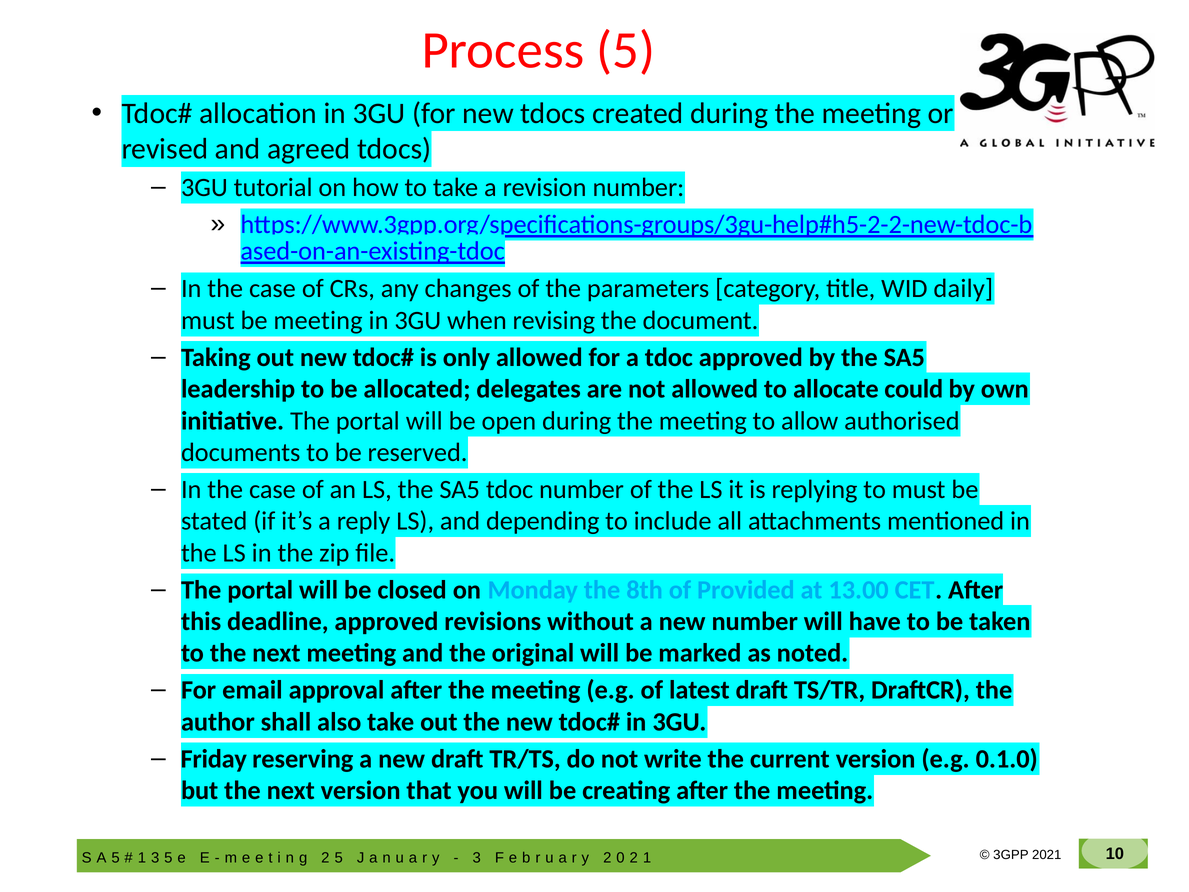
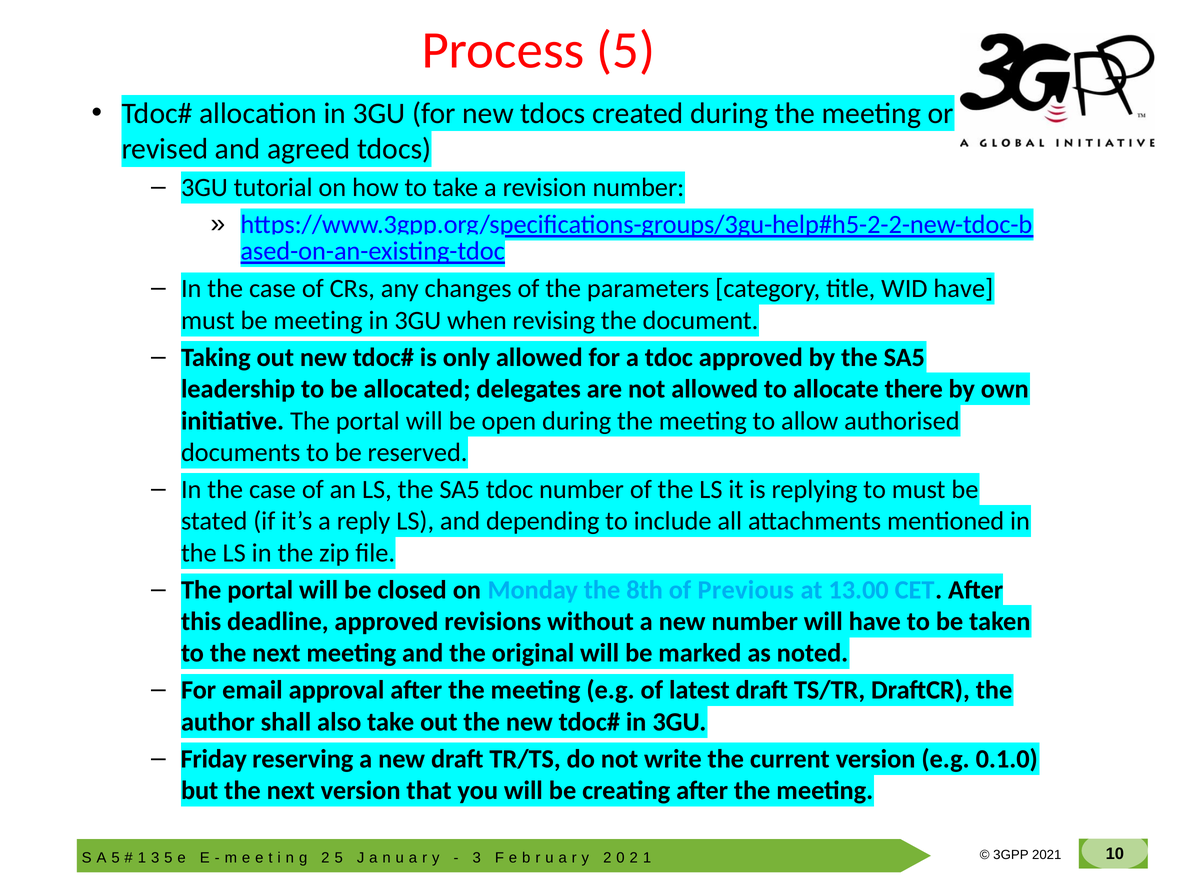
WID daily: daily -> have (963, 289)
could: could -> there (914, 389)
Provided: Provided -> Previous (746, 590)
